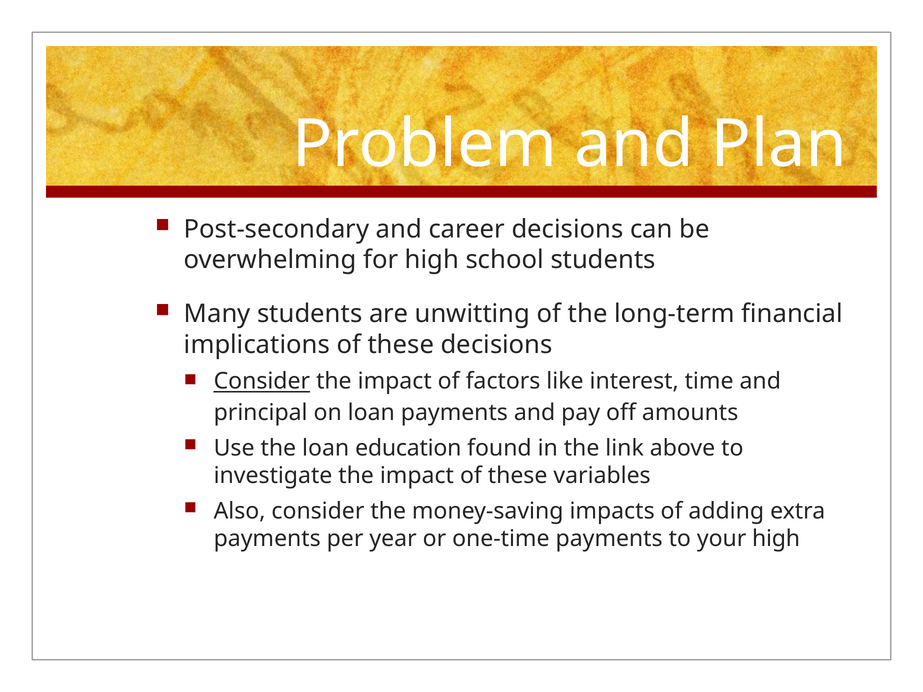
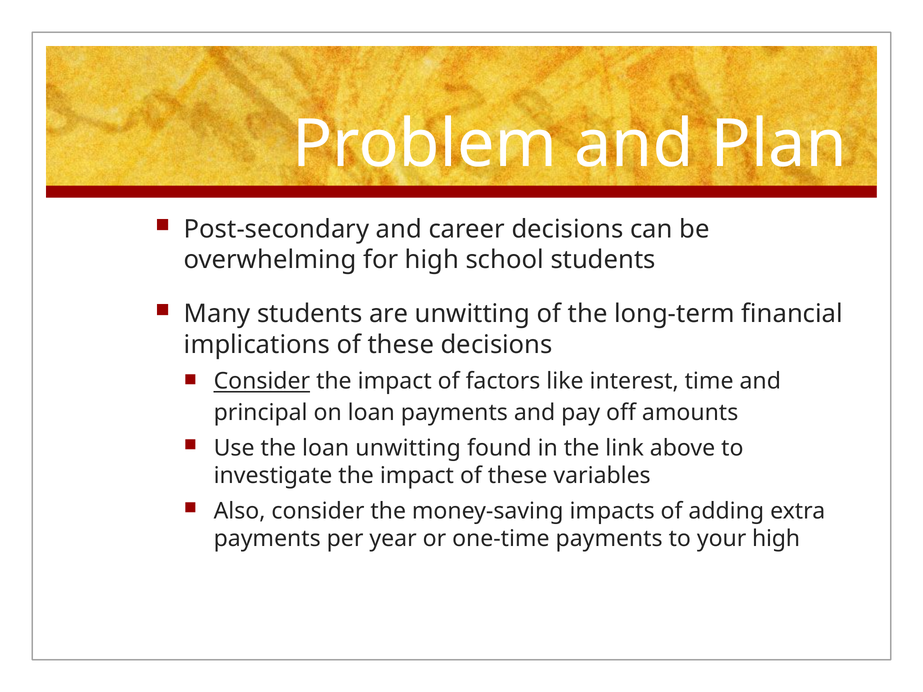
loan education: education -> unwitting (408, 448)
